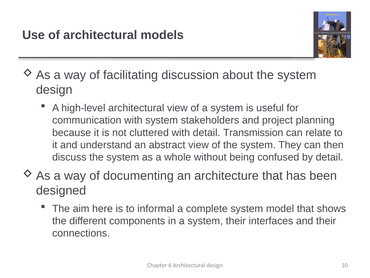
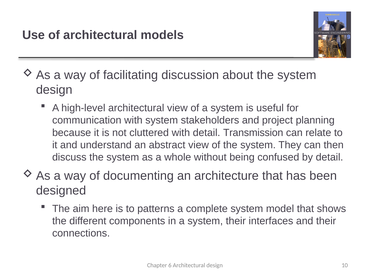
informal: informal -> patterns (156, 208)
